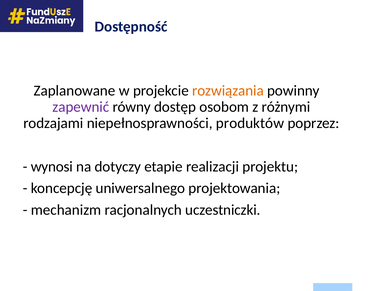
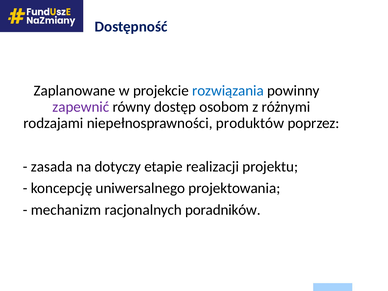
rozwiązania colour: orange -> blue (228, 91)
wynosi: wynosi -> zasada (52, 167)
uczestniczki: uczestniczki -> poradników (223, 210)
